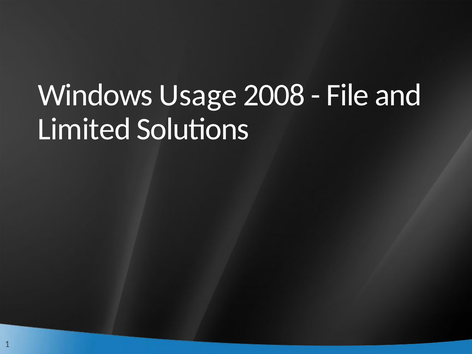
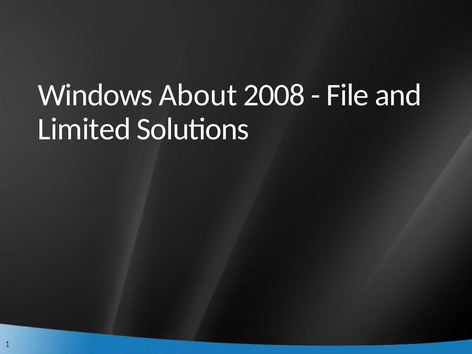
Usage: Usage -> About (198, 95)
